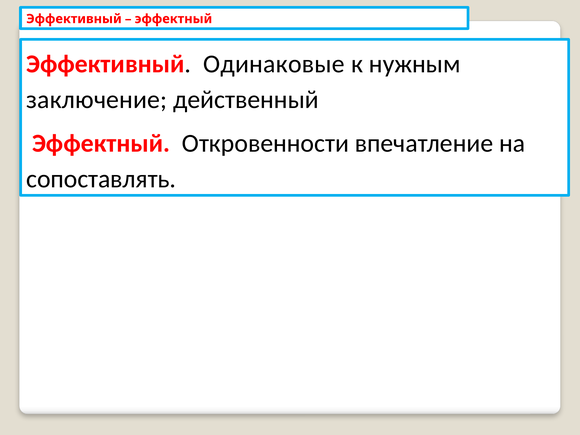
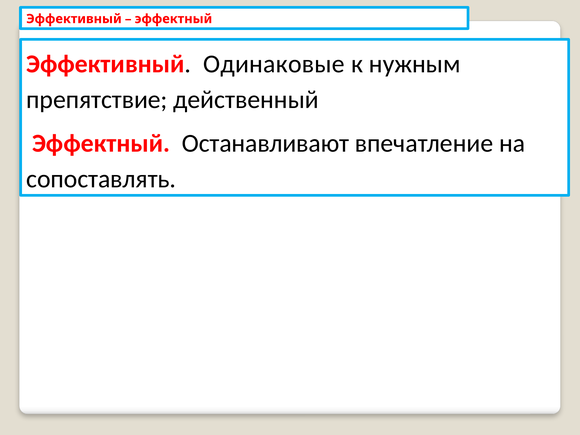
заключение: заключение -> препятствие (97, 100)
Откровенности: Откровенности -> Останавливают (266, 143)
